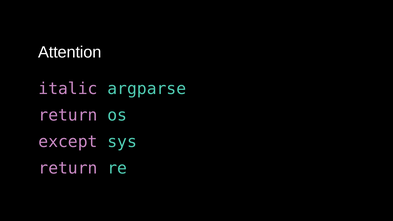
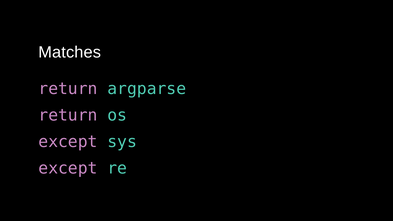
Attention: Attention -> Matches (70, 52)
italic: italic -> return (68, 89)
return: return -> except (68, 168)
